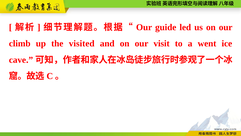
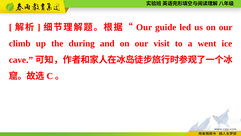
visited: visited -> during (82, 43)
